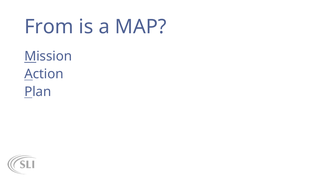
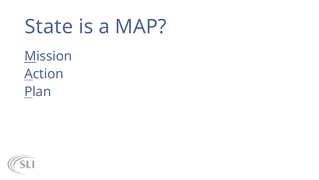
From: From -> State (49, 27)
